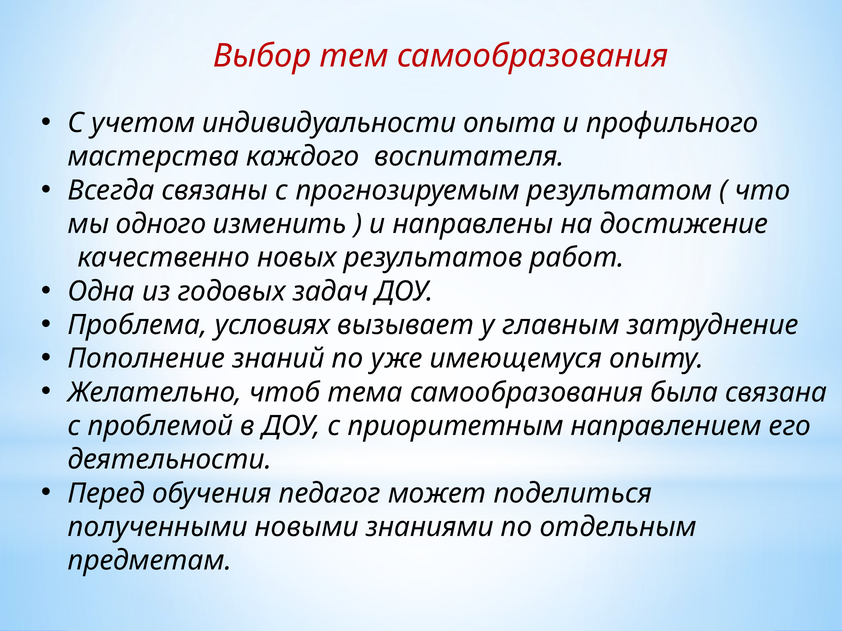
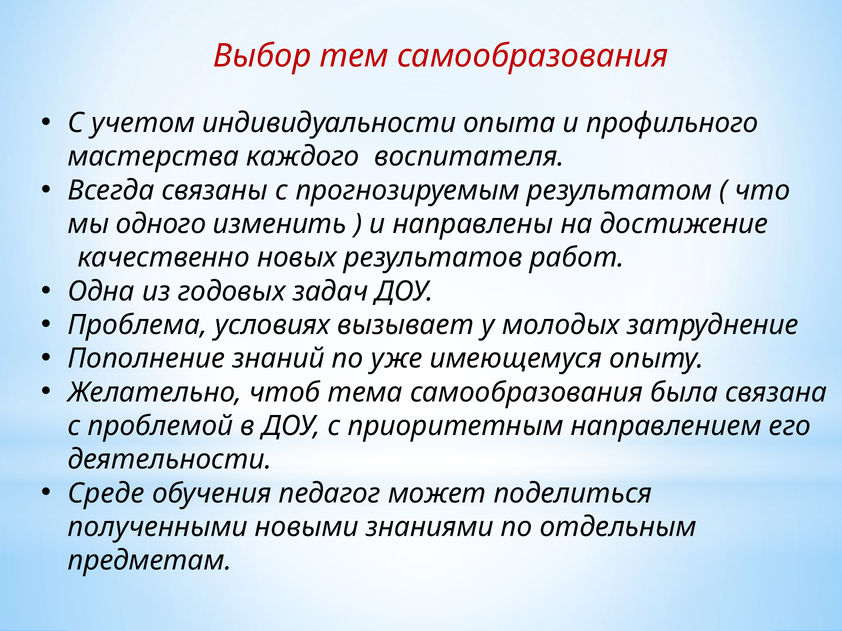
главным: главным -> молодых (561, 325)
Перед: Перед -> Среде (106, 494)
